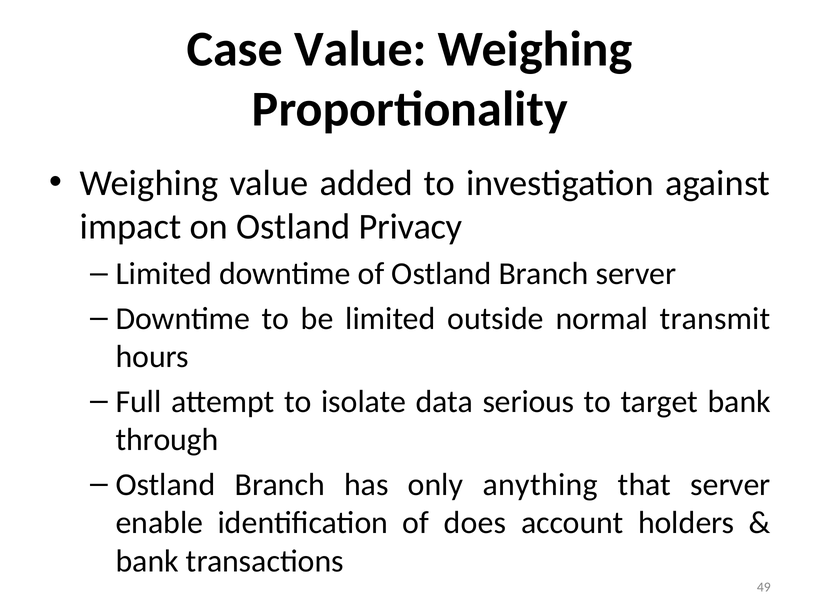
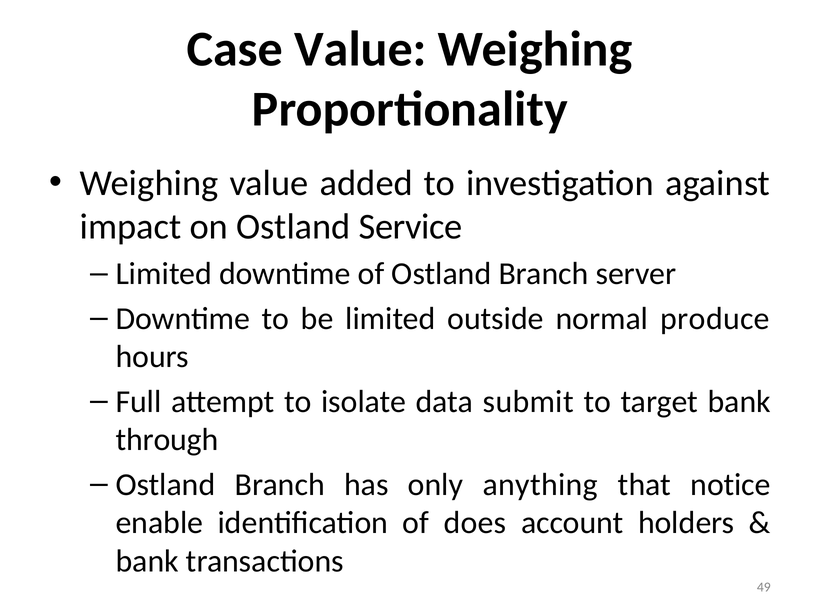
Privacy: Privacy -> Service (411, 227)
transmit: transmit -> produce (715, 319)
serious: serious -> submit (528, 402)
that server: server -> notice (730, 485)
